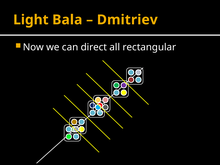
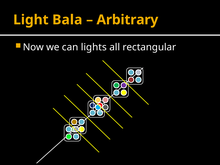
Dmitriev: Dmitriev -> Arbitrary (127, 20)
direct: direct -> lights (94, 47)
